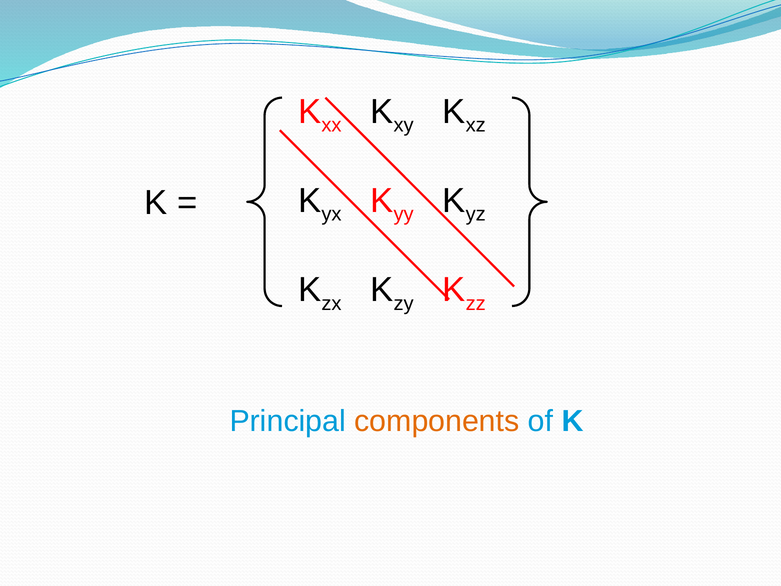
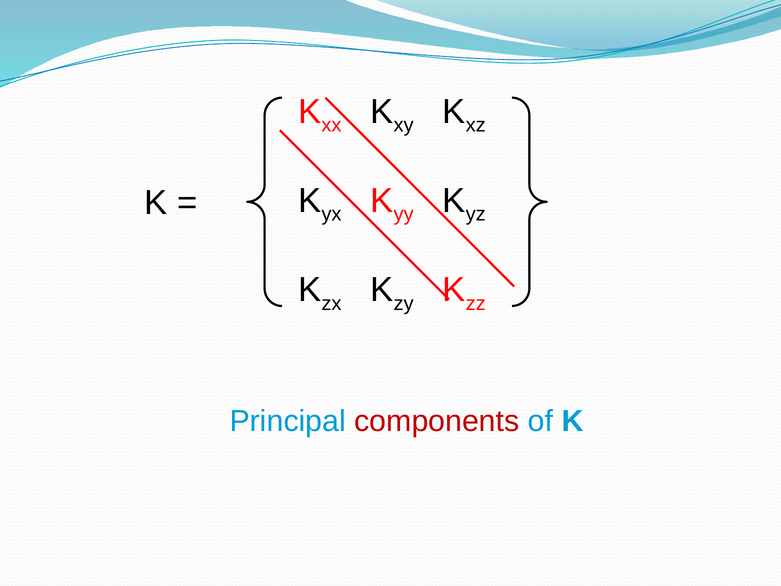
components colour: orange -> red (437, 421)
